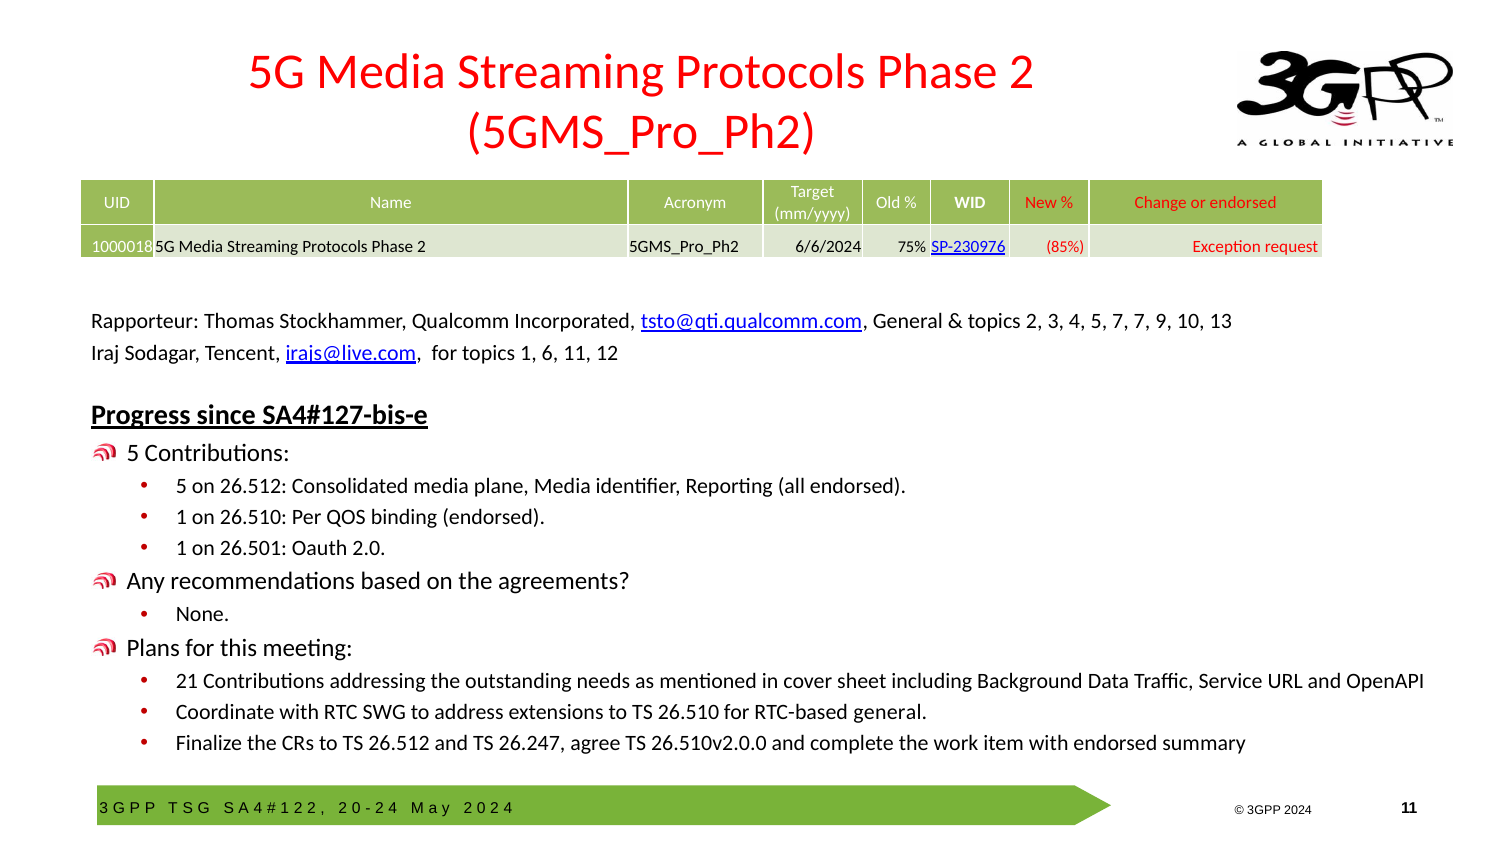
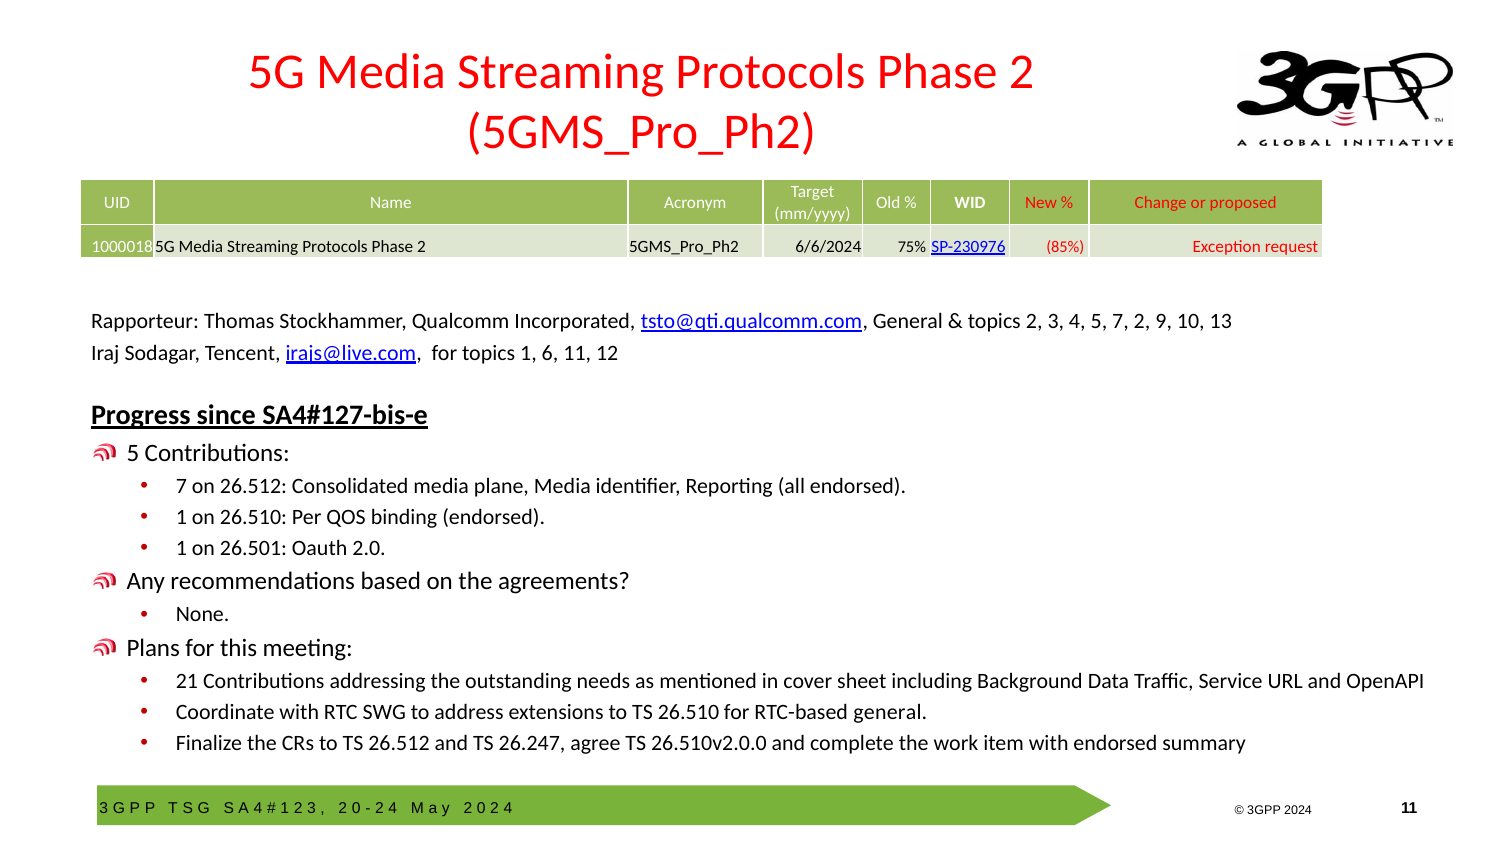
or endorsed: endorsed -> proposed (1243, 203)
7 7: 7 -> 2 (1142, 322)
5: 5 -> 7 (181, 486)
1 2 2: 2 -> 3 (311, 808)
